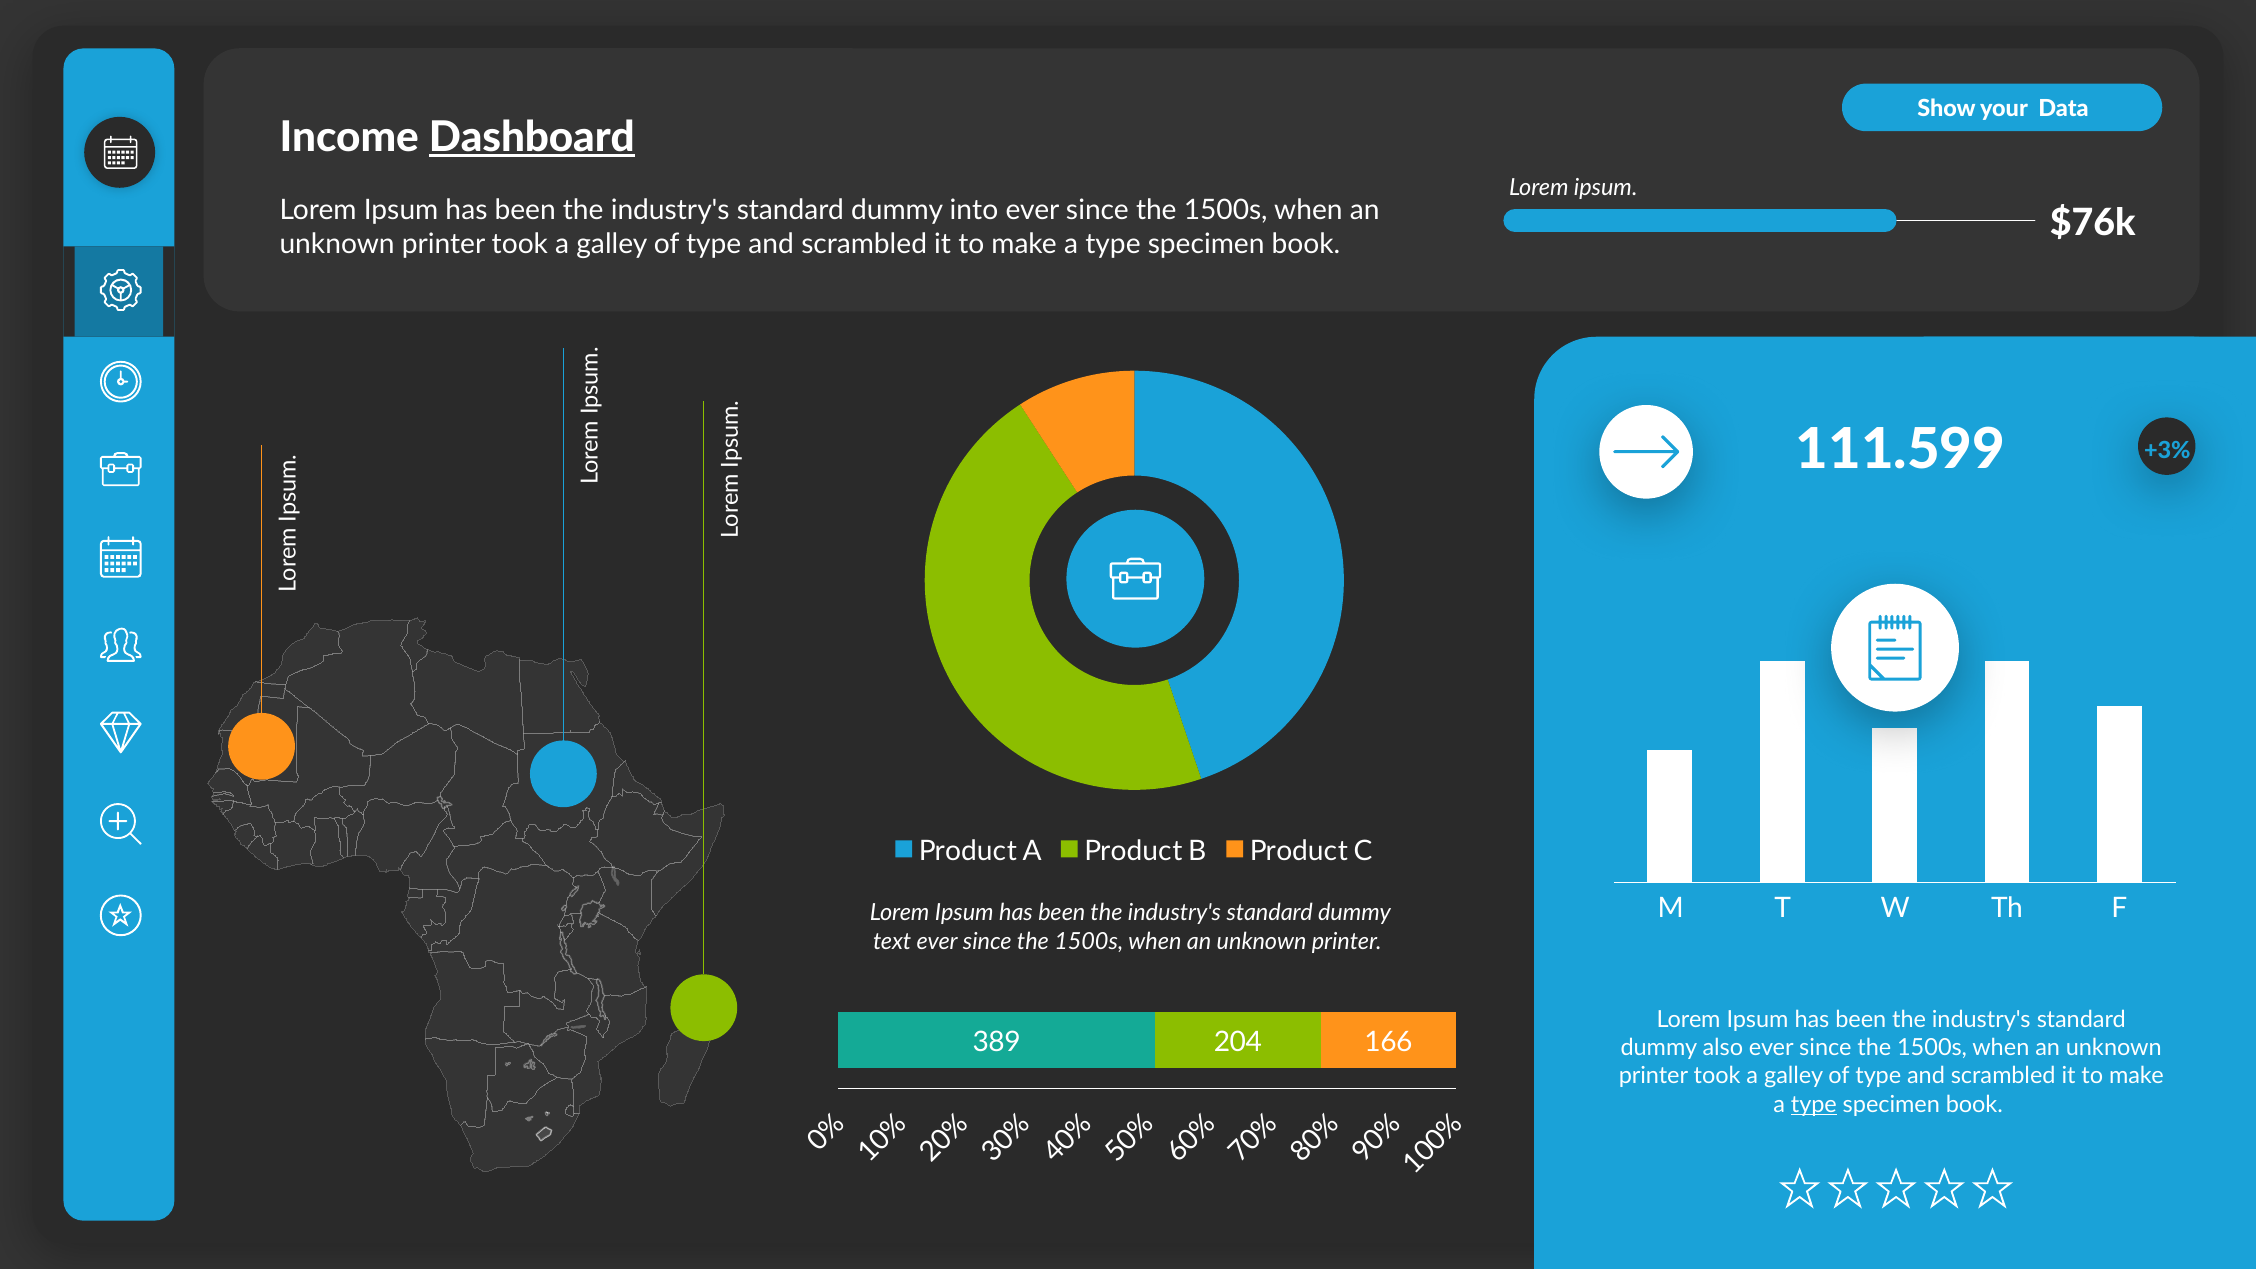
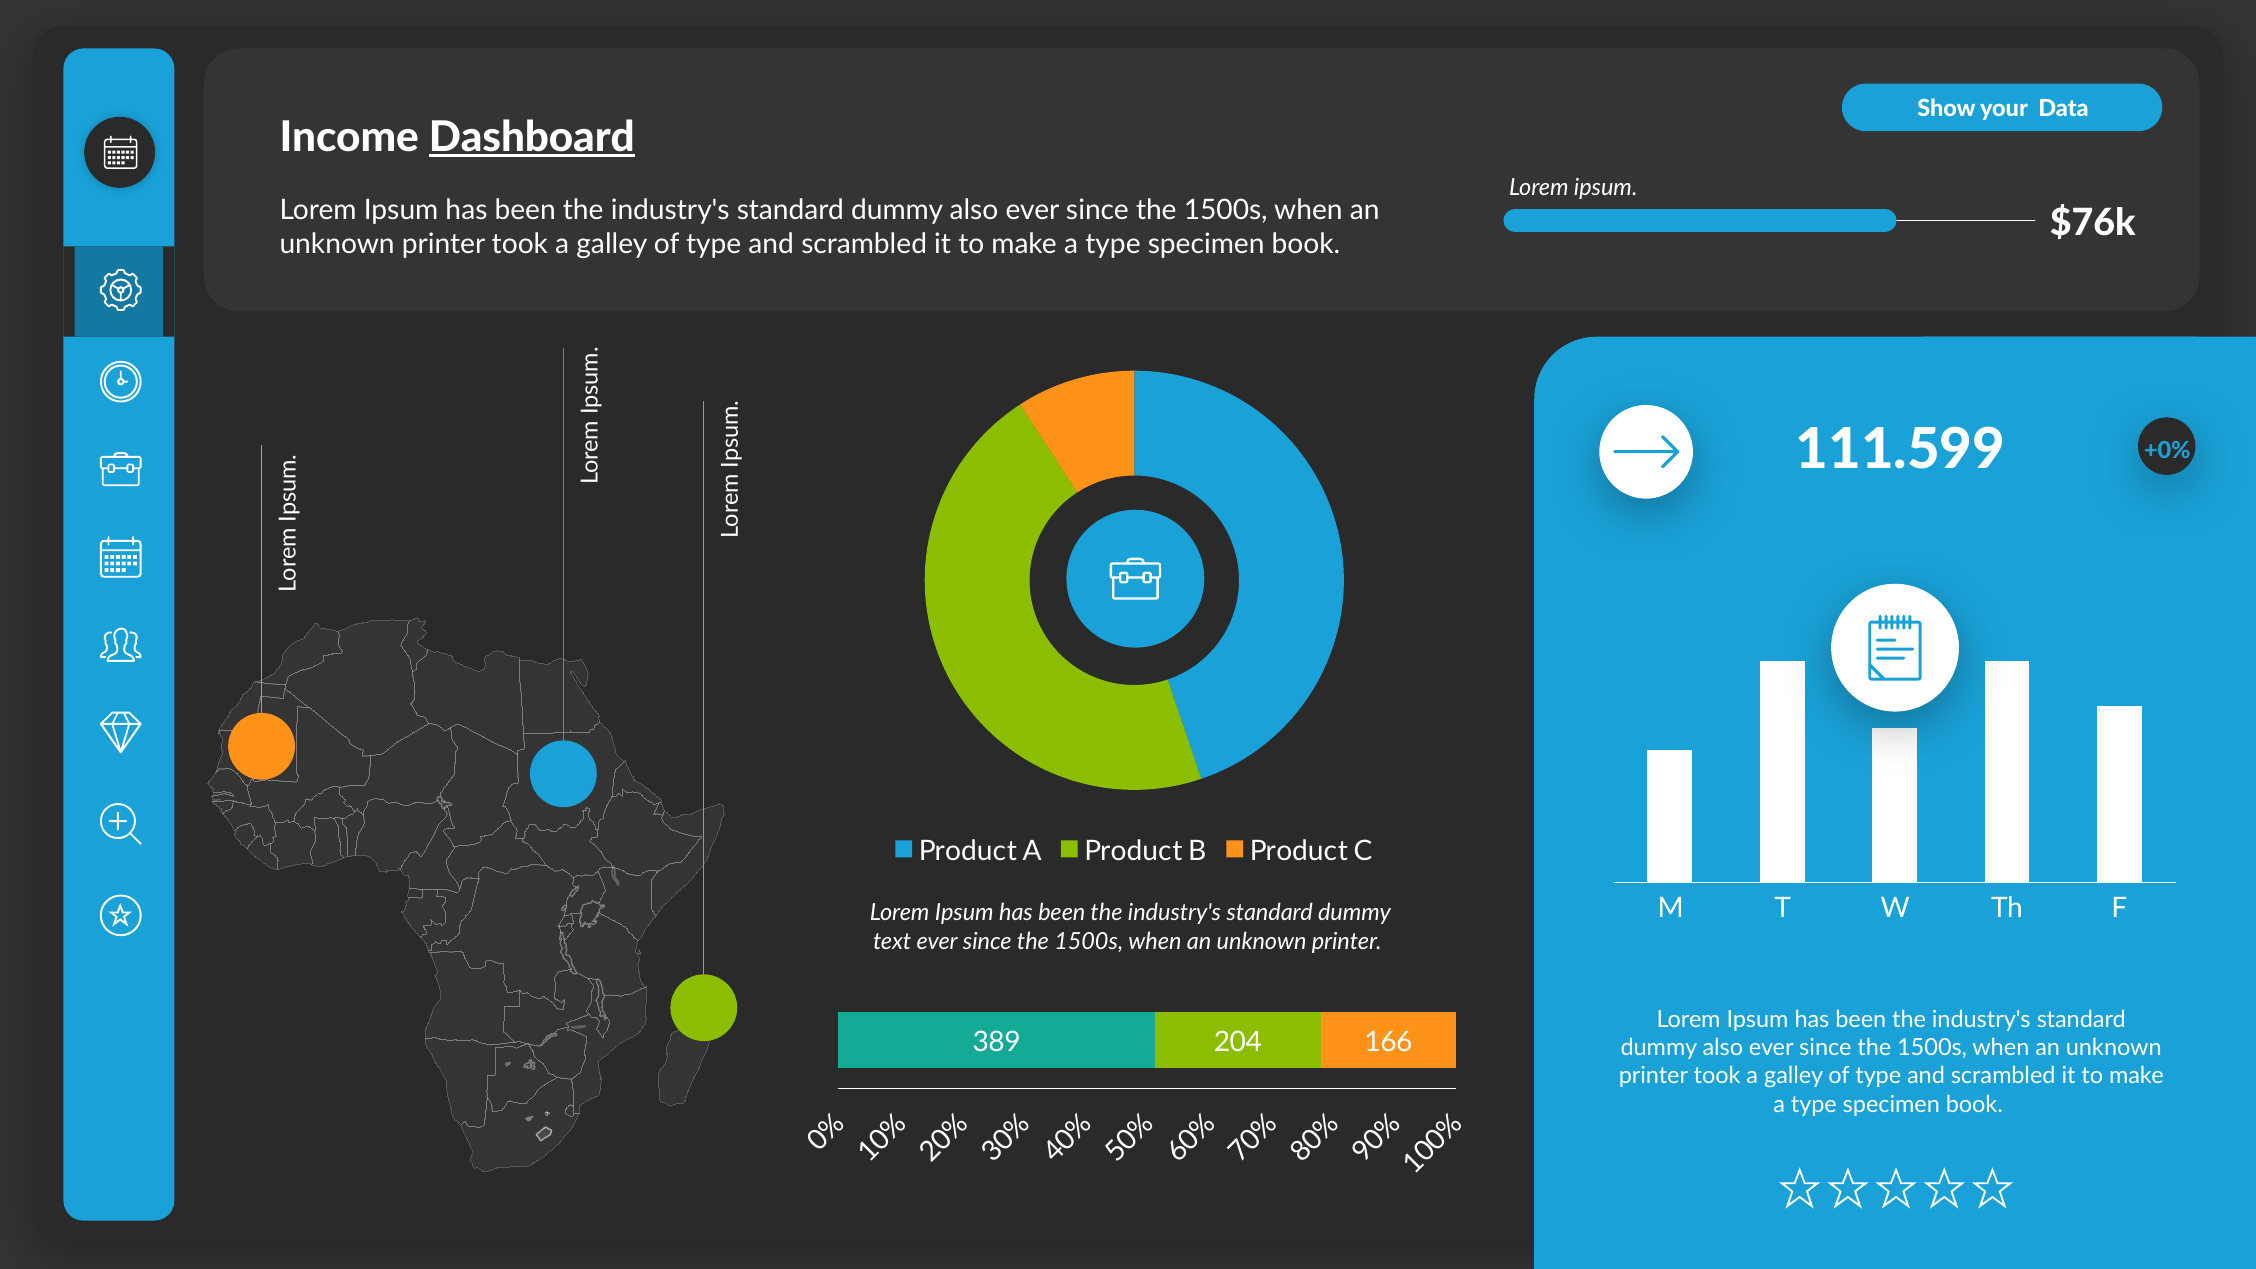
into: into -> also (974, 210)
+3%: +3% -> +0% (2167, 450)
type underline: present -> none (1814, 1104)
